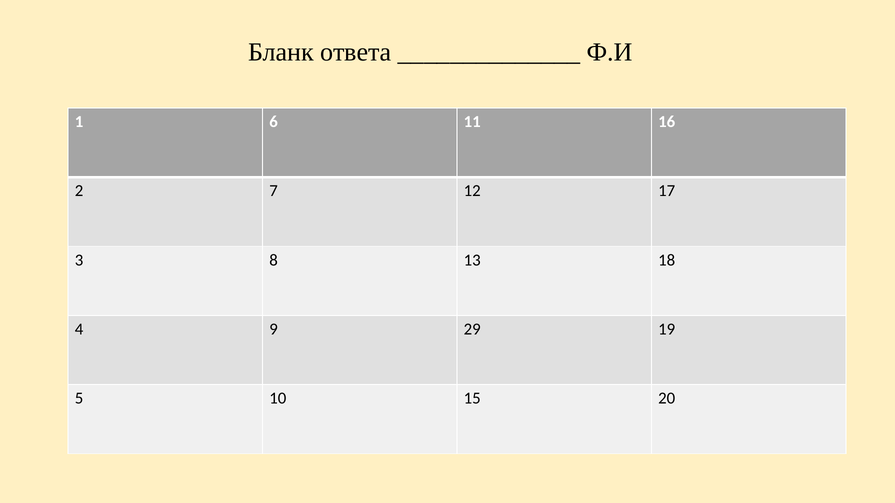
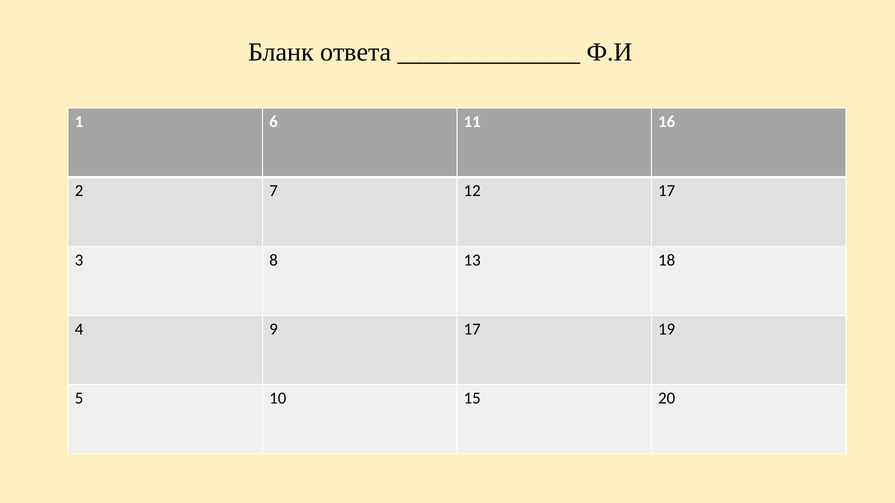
9 29: 29 -> 17 (472, 329)
